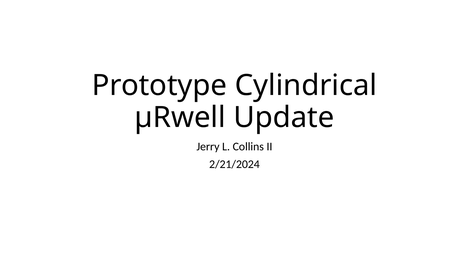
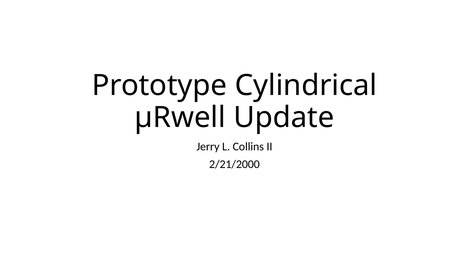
2/21/2024: 2/21/2024 -> 2/21/2000 (234, 164)
